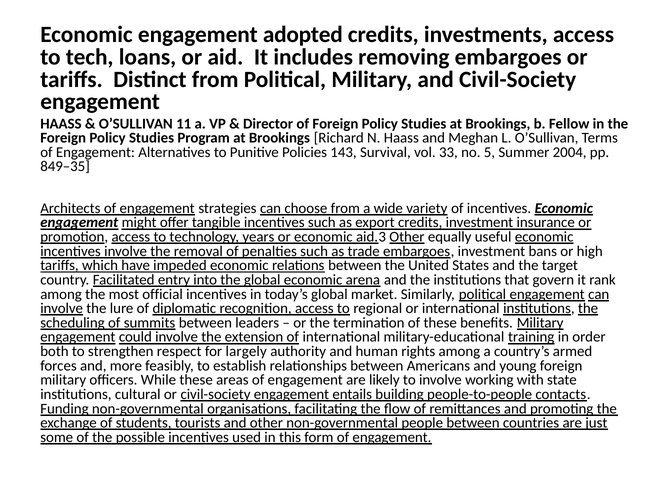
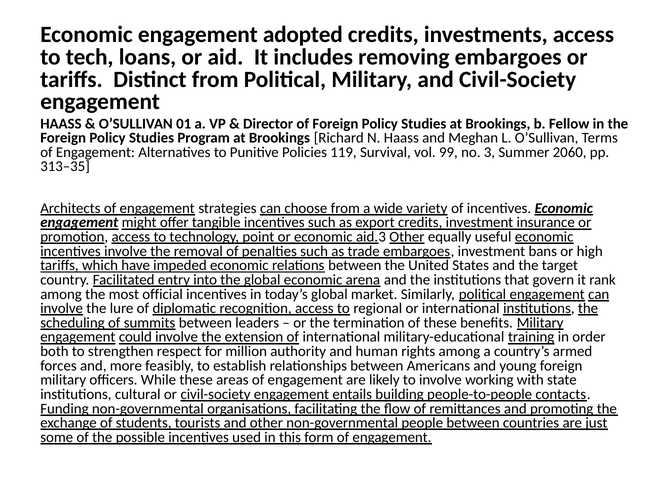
11: 11 -> 01 (184, 124)
143: 143 -> 119 (344, 152)
33: 33 -> 99 (448, 152)
5: 5 -> 3 (489, 152)
2004: 2004 -> 2060 (570, 152)
849–35: 849–35 -> 313–35 (65, 167)
years: years -> point (258, 237)
largely: largely -> million (246, 352)
